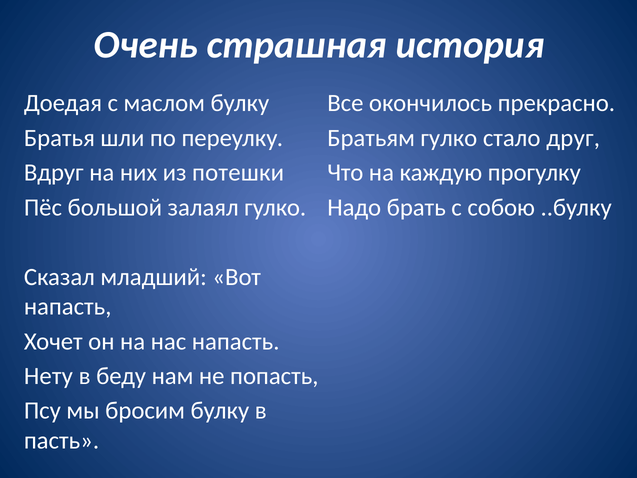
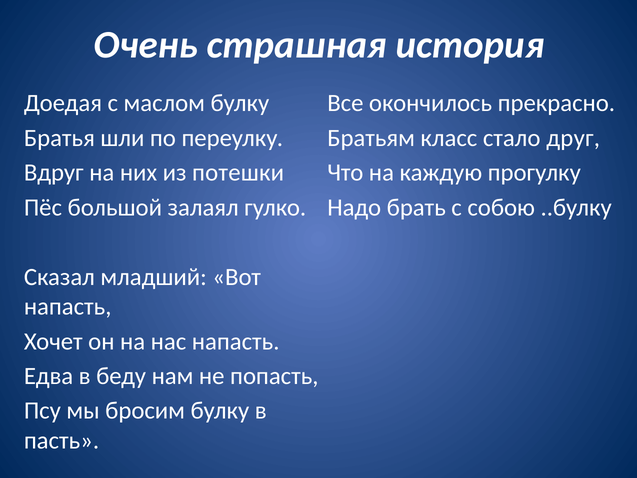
Братьям гулко: гулко -> класс (449, 138)
Нету: Нету -> Едва (49, 376)
